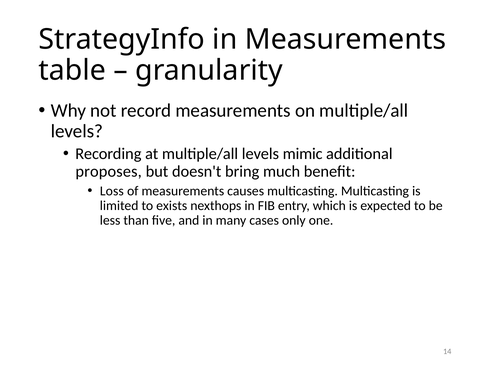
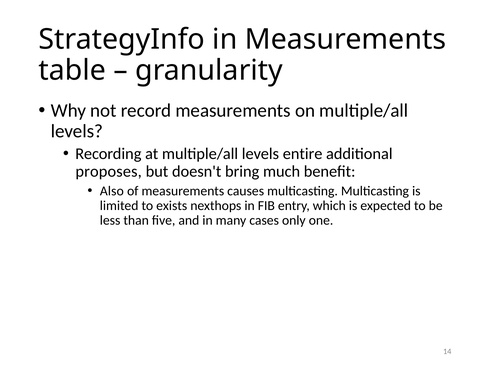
mimic: mimic -> entire (303, 153)
Loss: Loss -> Also (112, 191)
